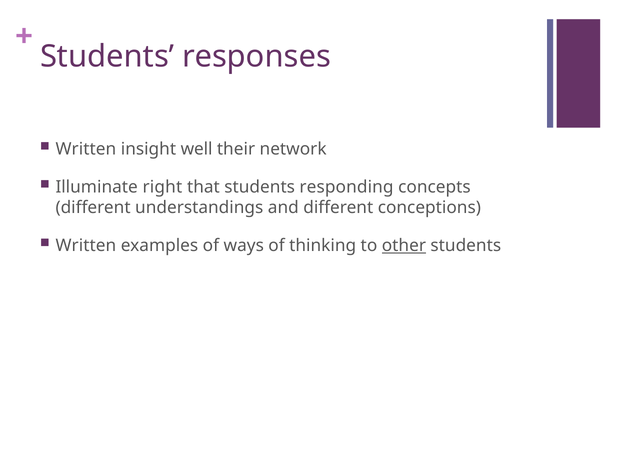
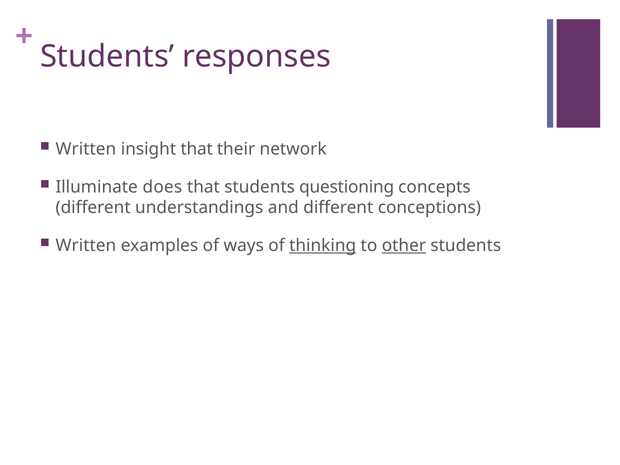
insight well: well -> that (197, 149)
right: right -> does (162, 187)
responding: responding -> questioning (347, 187)
thinking underline: none -> present (323, 245)
